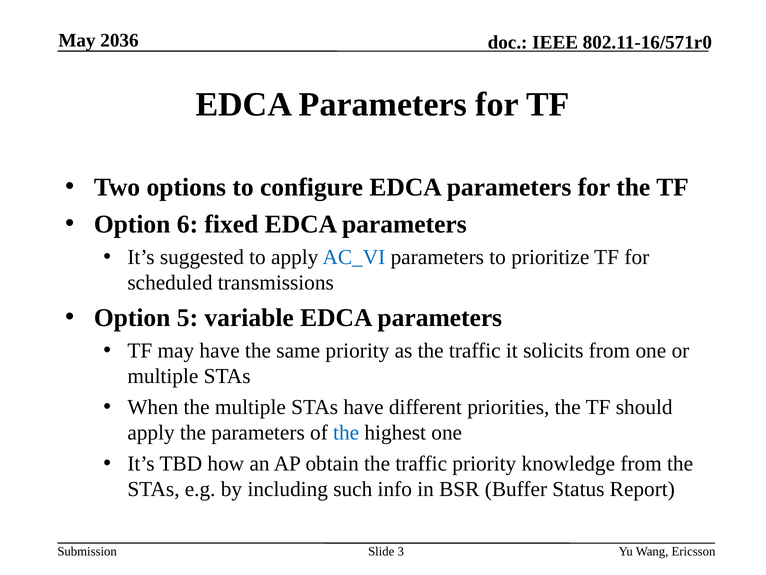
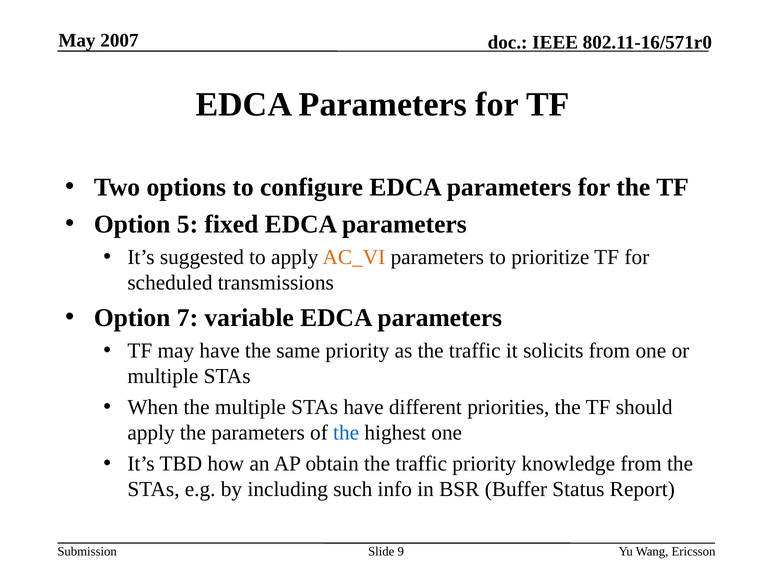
2036: 2036 -> 2007 (119, 41)
6: 6 -> 5 (188, 224)
AC_VI colour: blue -> orange (354, 257)
5: 5 -> 7 (188, 317)
3: 3 -> 9 (401, 551)
